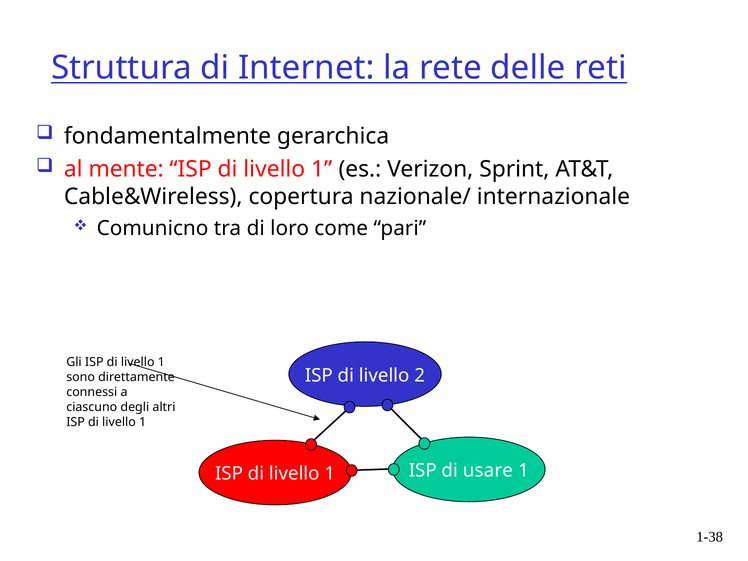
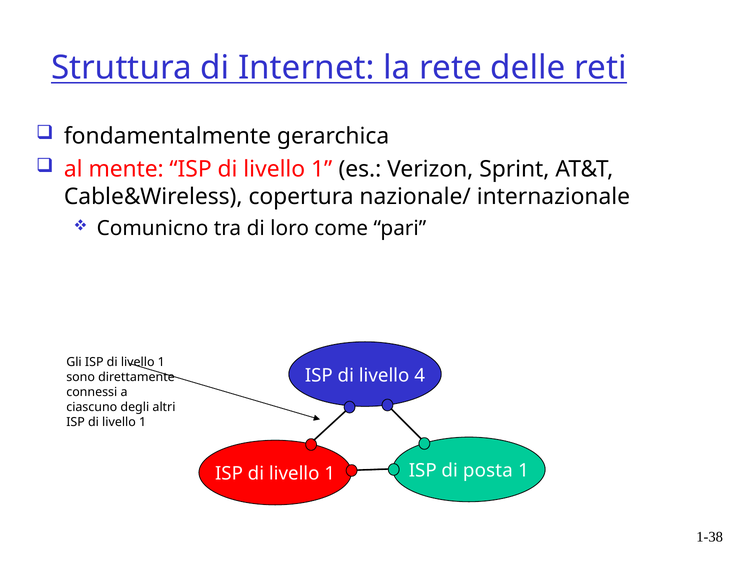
2: 2 -> 4 (420, 375)
usare: usare -> posta (488, 471)
